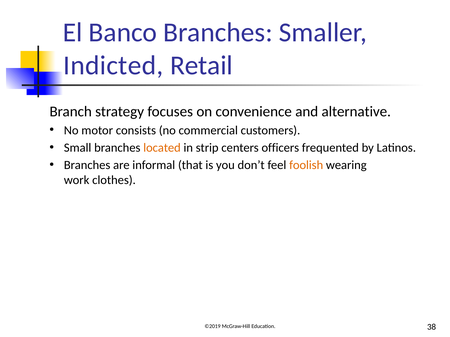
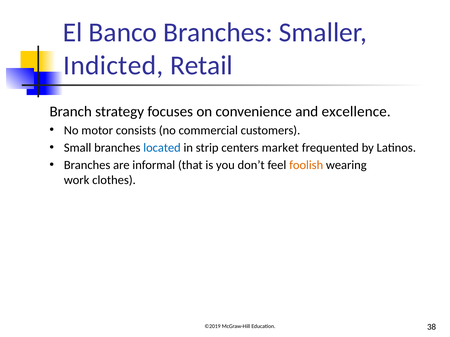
alternative: alternative -> excellence (356, 112)
located colour: orange -> blue (162, 148)
officers: officers -> market (280, 148)
